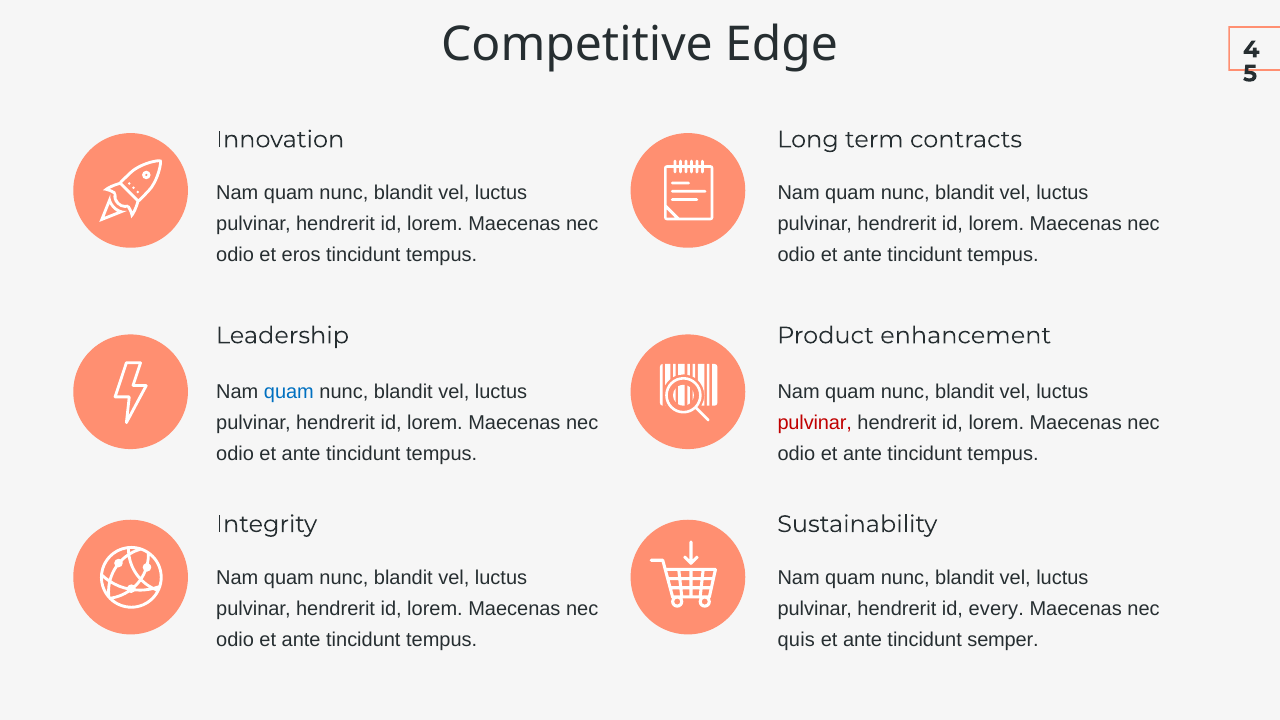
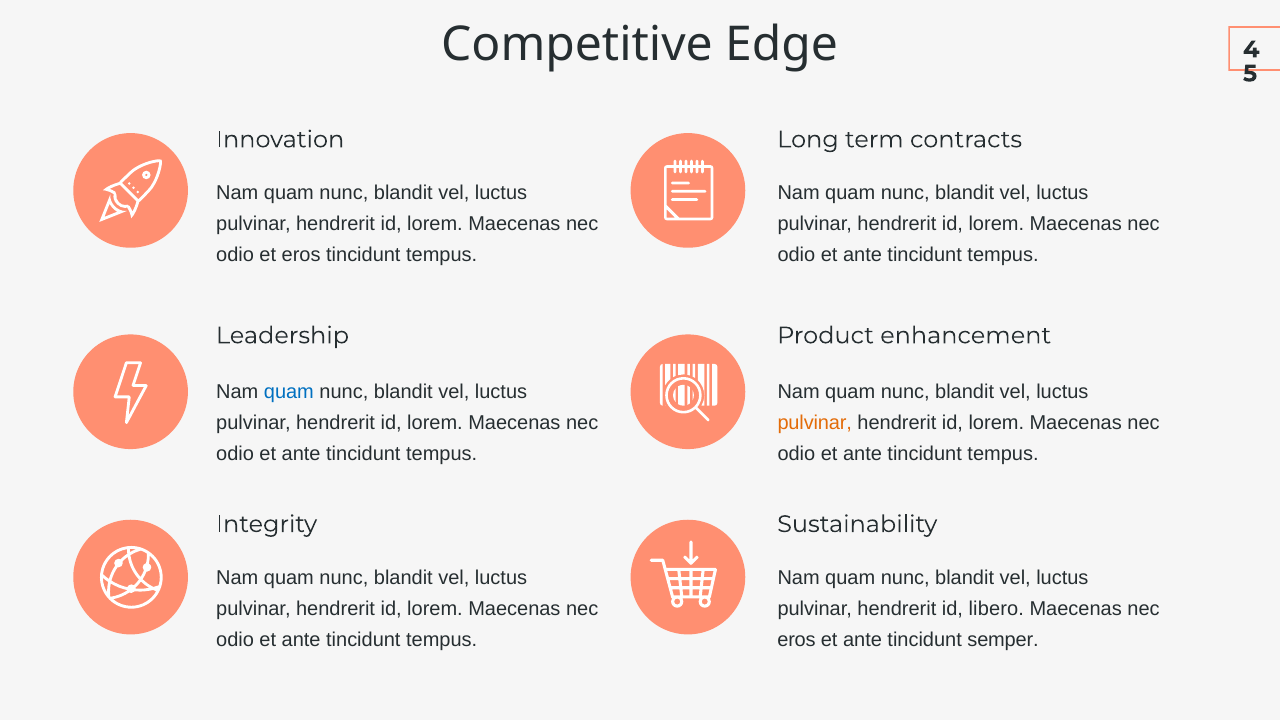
pulvinar colour: red -> orange (815, 423)
every: every -> libero (996, 609)
quis: quis -> eros (796, 640)
